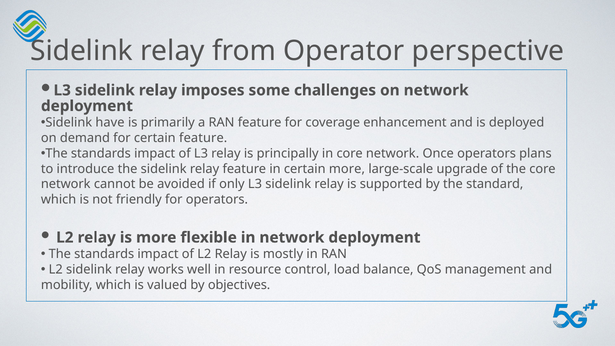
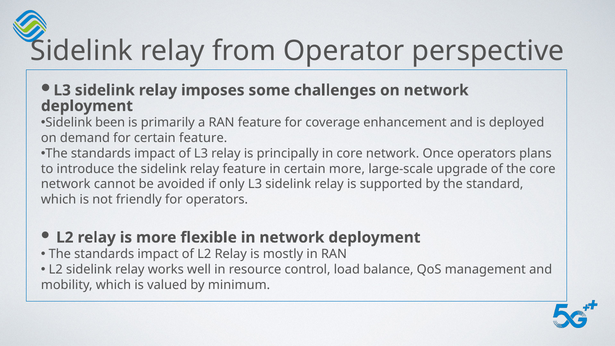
have: have -> been (110, 123)
objectives: objectives -> minimum (239, 285)
